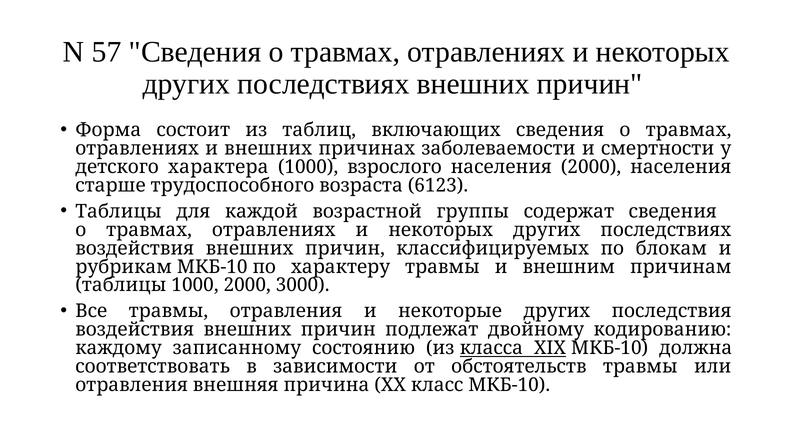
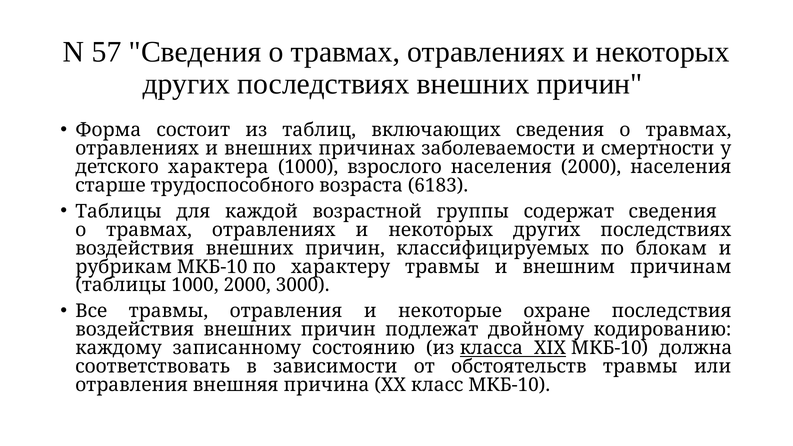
6123: 6123 -> 6183 (438, 186)
некоторые других: других -> охране (557, 311)
